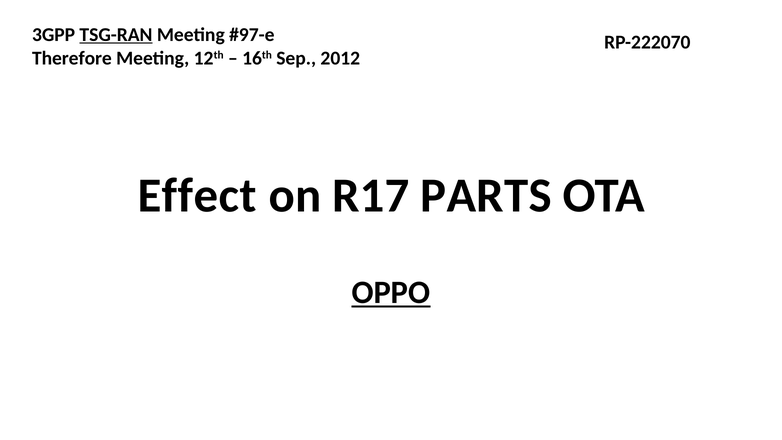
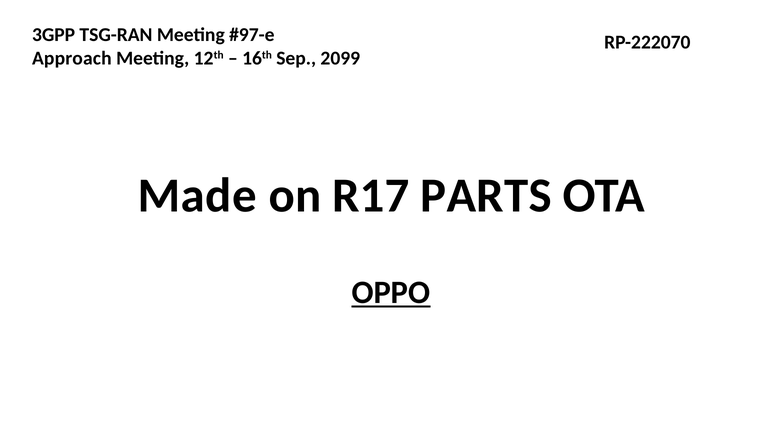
TSG-RAN underline: present -> none (116, 35)
Therefore: Therefore -> Approach (72, 58)
2012: 2012 -> 2099 (340, 58)
Effect: Effect -> Made (197, 195)
